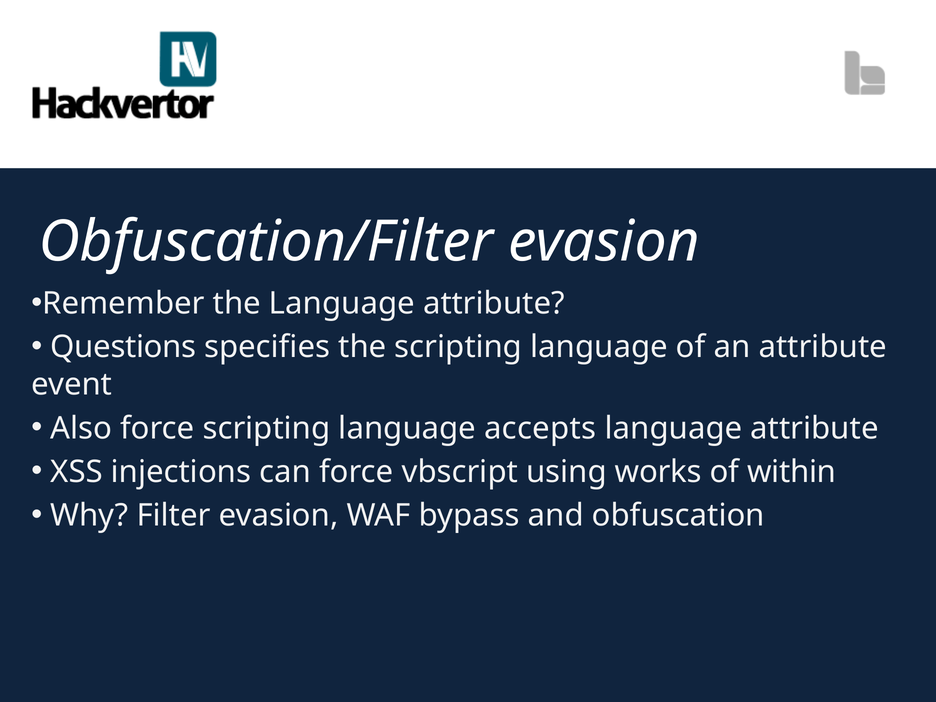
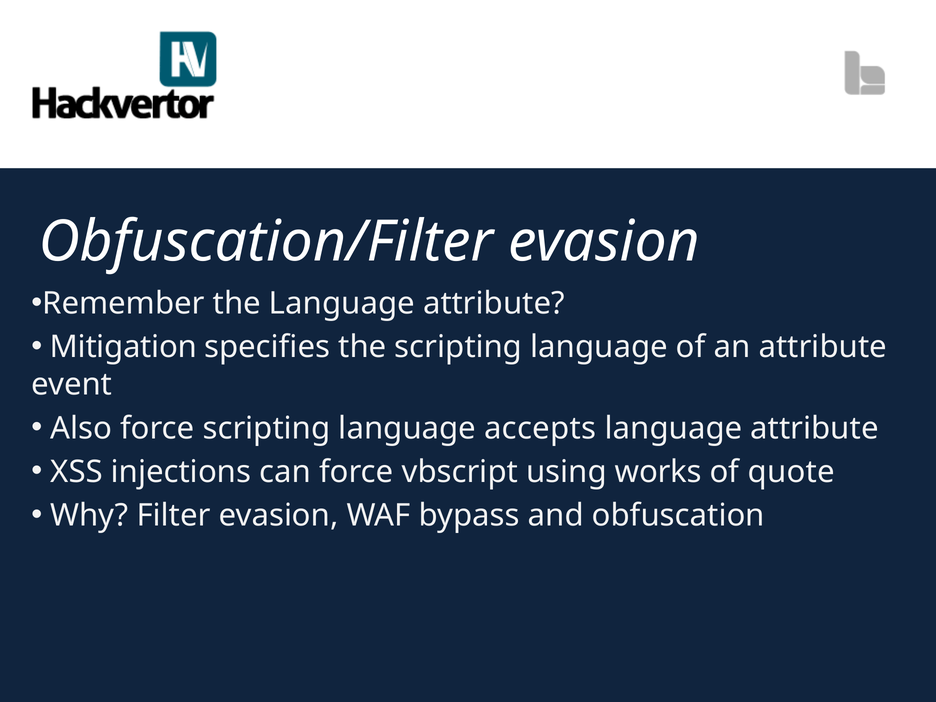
Questions: Questions -> Mitigation (123, 347)
within: within -> quote (791, 472)
